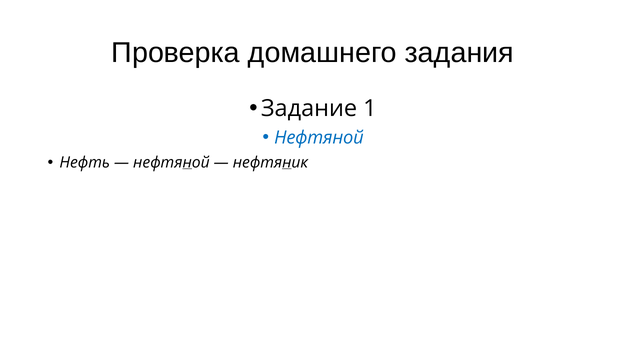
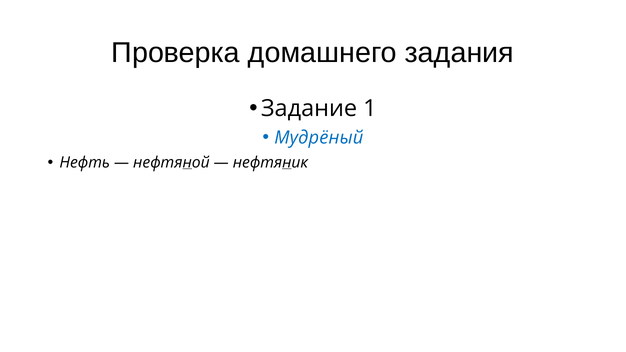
Нефтяной: Нефтяной -> Мудрёный (319, 138)
